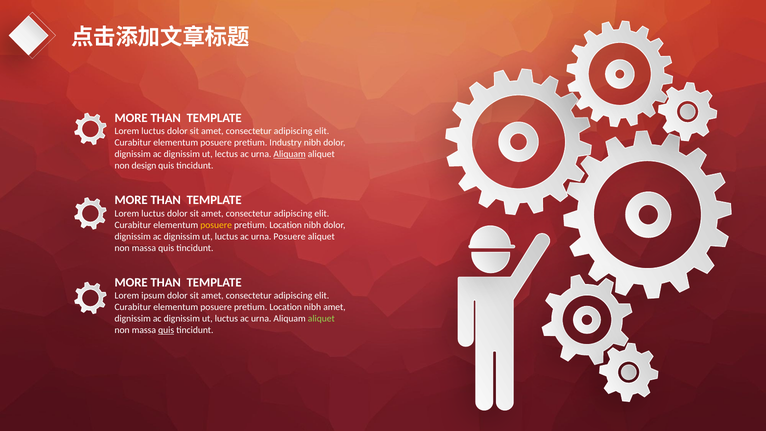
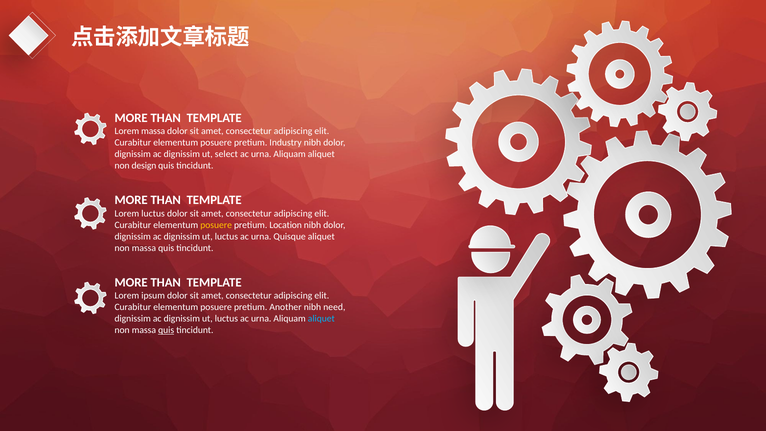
luctus: luctus -> massa (153, 131)
lectus: lectus -> select (226, 154)
Aliquam underline: present -> none (290, 154)
urna Posuere: Posuere -> Quisque (290, 236)
Location: Location -> Another (286, 307)
nibh amet: amet -> need (334, 307)
aliquet colour: light green -> light blue (321, 319)
